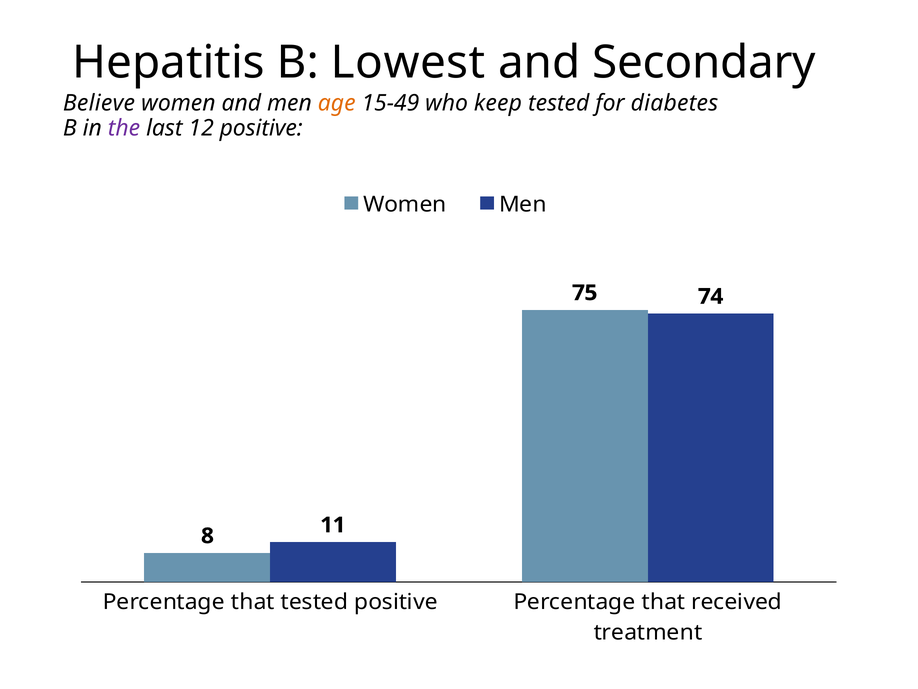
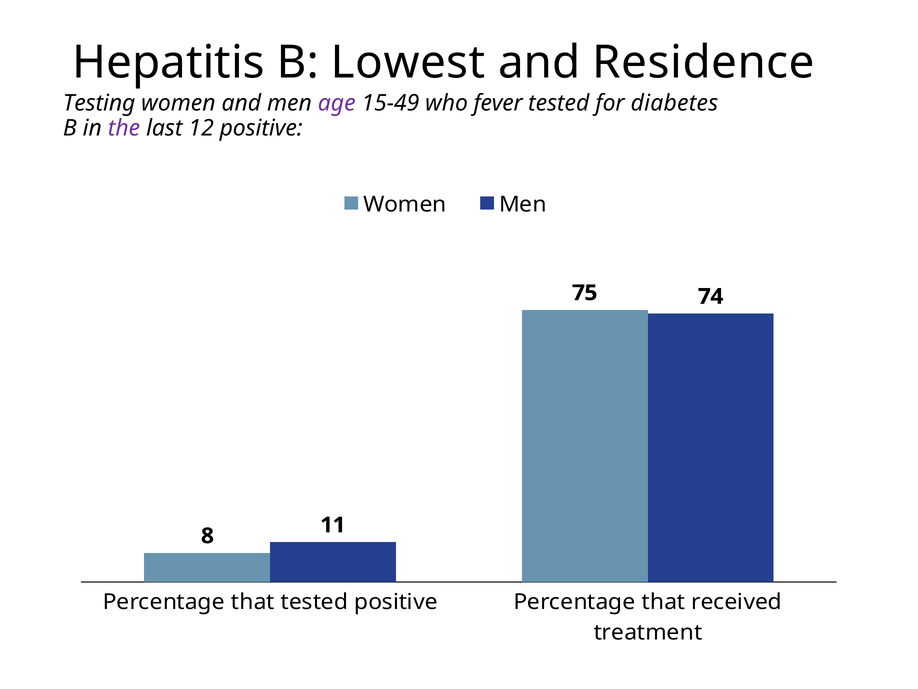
Secondary: Secondary -> Residence (704, 63)
Believe: Believe -> Testing (99, 103)
age colour: orange -> purple (337, 103)
keep: keep -> fever (498, 103)
